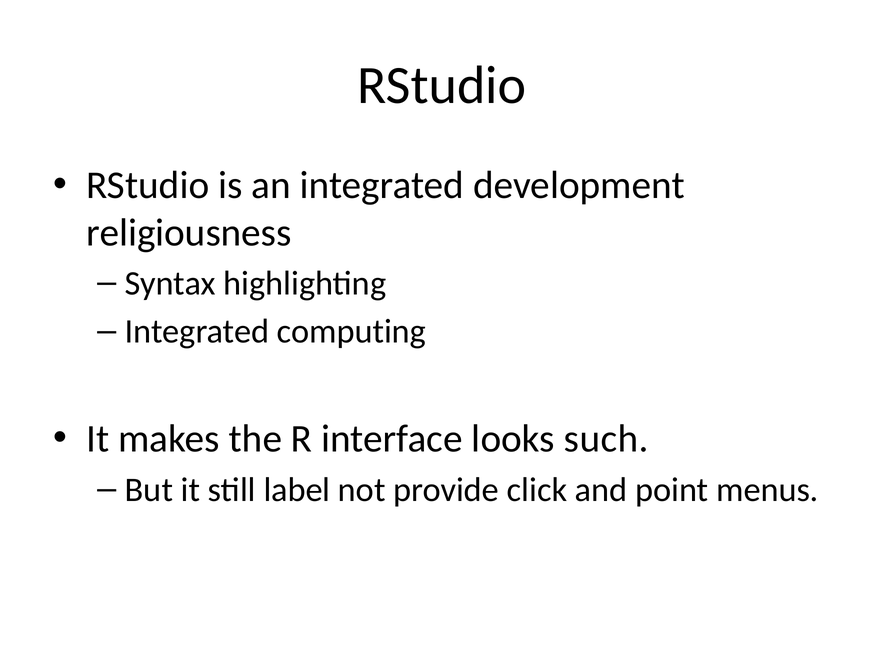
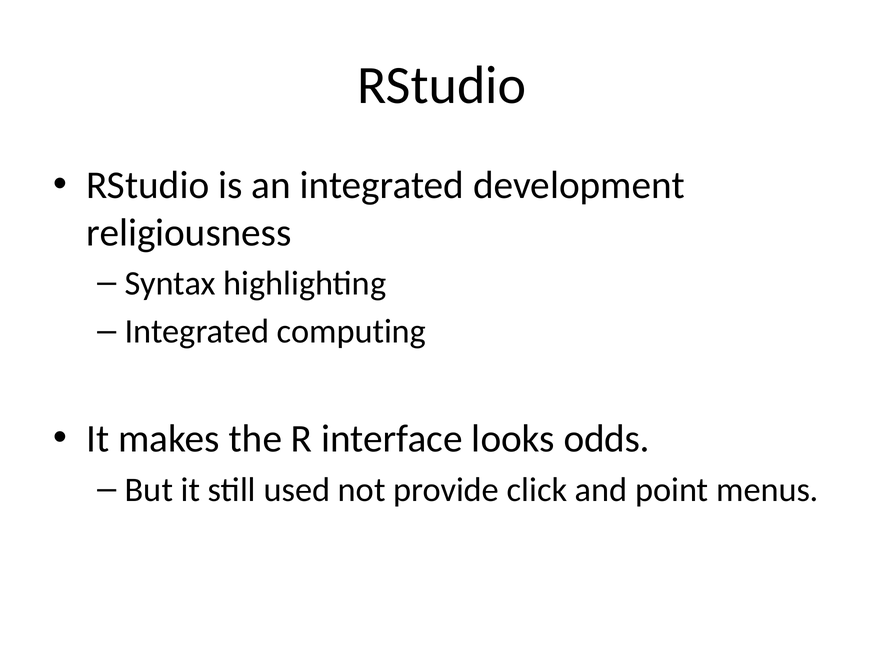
such: such -> odds (607, 439)
label: label -> used (297, 490)
